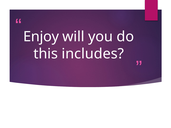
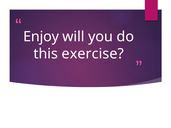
includes: includes -> exercise (93, 54)
